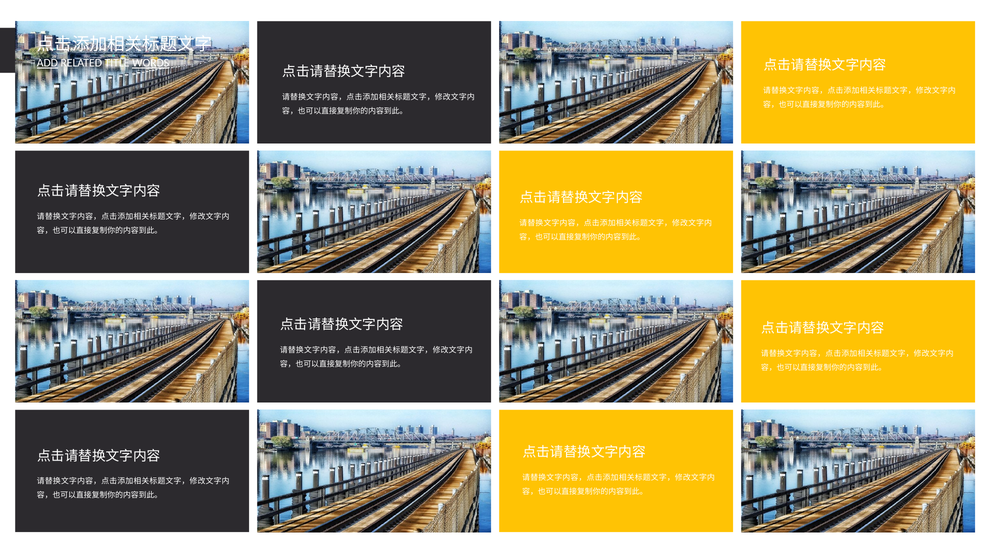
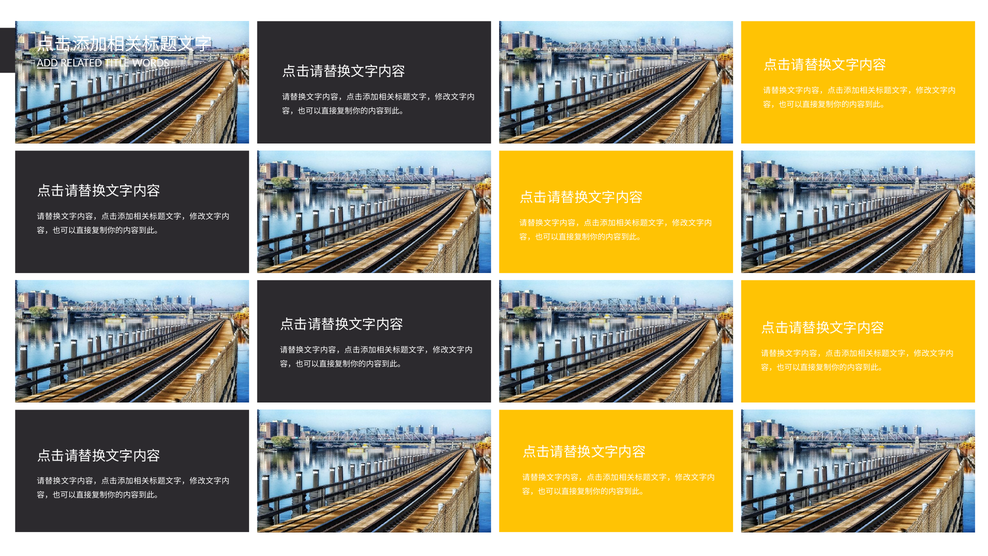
WORDS underline: present -> none (151, 63)
